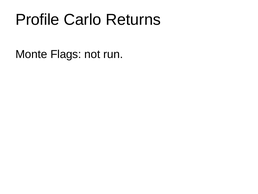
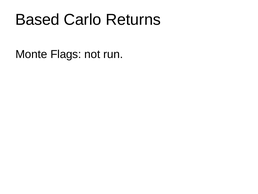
Profile: Profile -> Based (37, 20)
